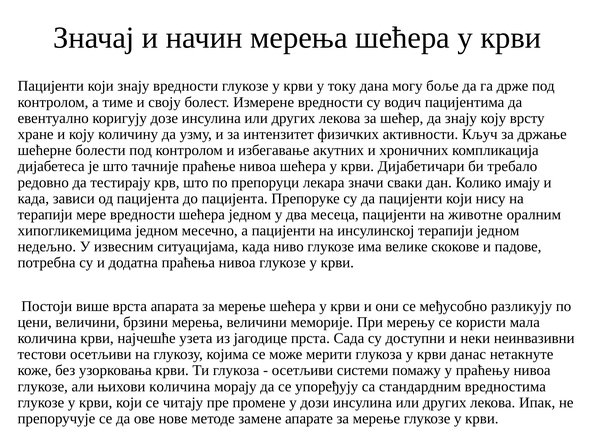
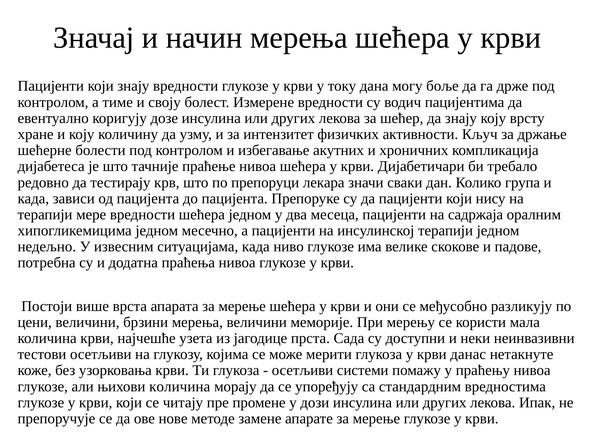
имају: имају -> група (523, 183)
животне: животне -> садржаја (476, 215)
